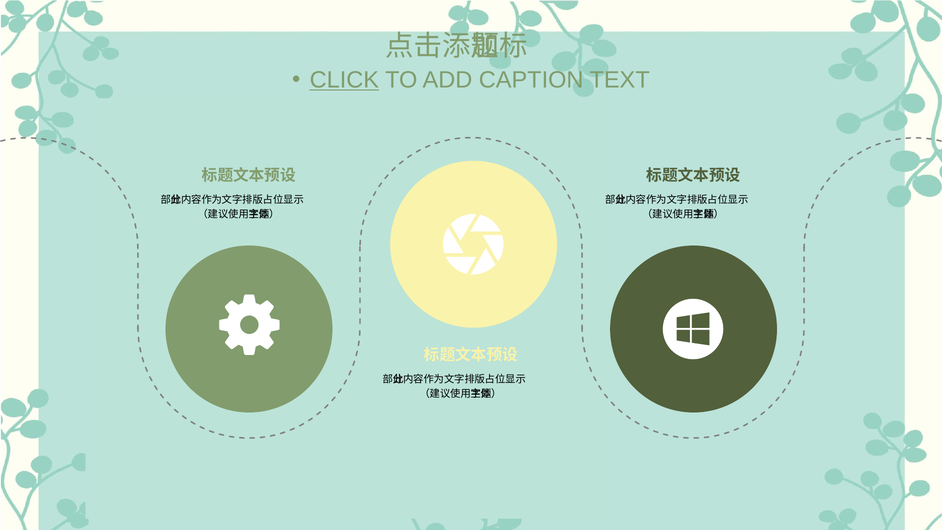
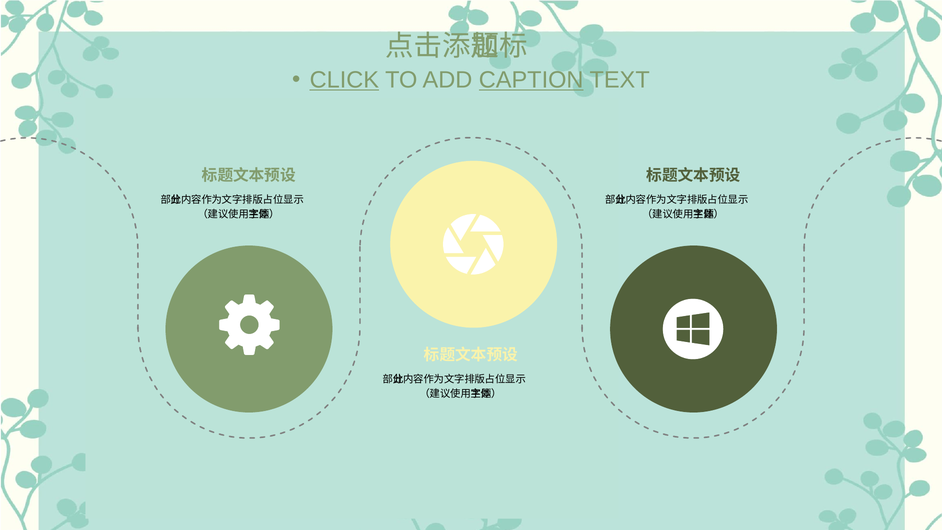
CAPTION underline: none -> present (531, 80)
